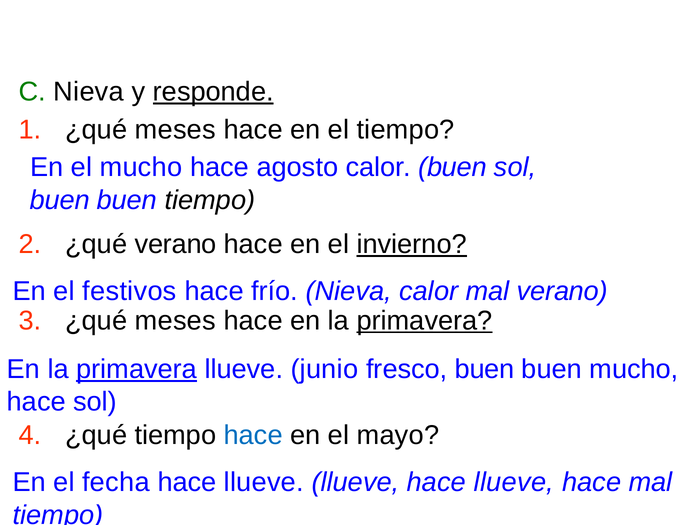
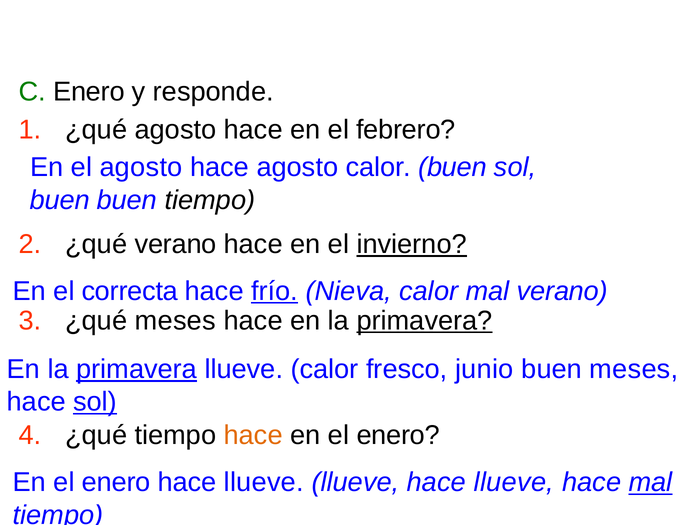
C Nieva: Nieva -> Enero (89, 92)
responde underline: present -> none (213, 92)
meses: meses -> agosto (175, 130)
el tiempo: tiempo -> febrero (406, 130)
el mucho: mucho -> agosto (141, 168)
festivos: festivos -> correcta (130, 291)
frío underline: none -> present (275, 291)
llueve junio: junio -> calor (325, 369)
fresco buen: buen -> junio (484, 369)
buen mucho: mucho -> meses (634, 369)
sol underline: none -> present (95, 402)
hace colour: blue -> orange (253, 435)
mayo: mayo -> enero (398, 435)
fecha: fecha -> enero (116, 483)
mal underline: none -> present (651, 483)
